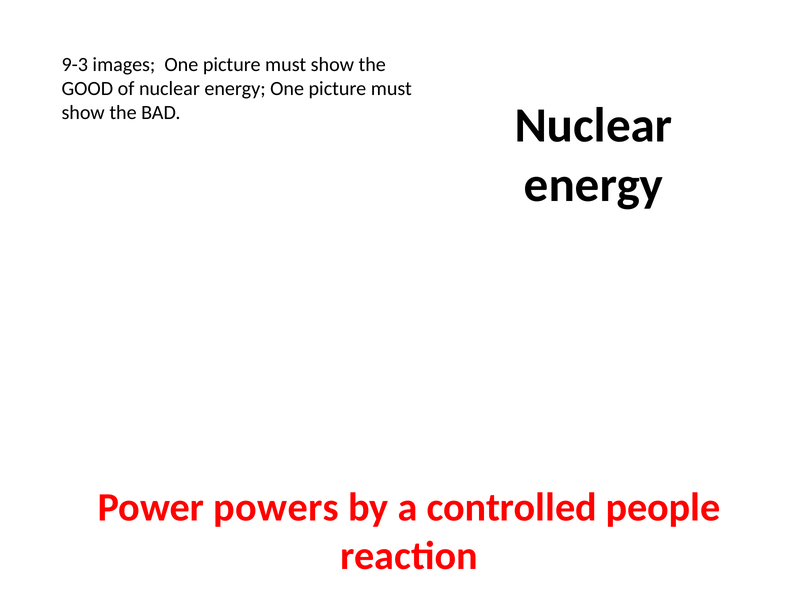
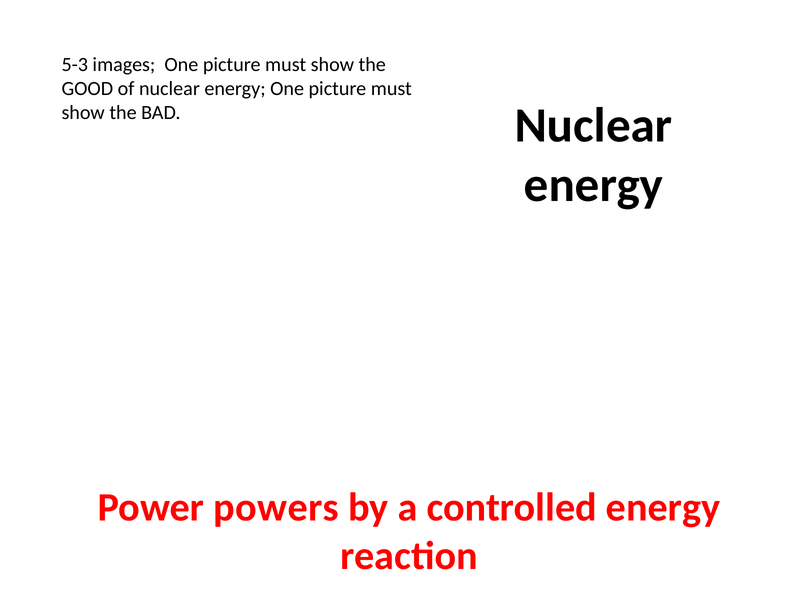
9-3: 9-3 -> 5-3 (75, 64)
controlled people: people -> energy (663, 507)
